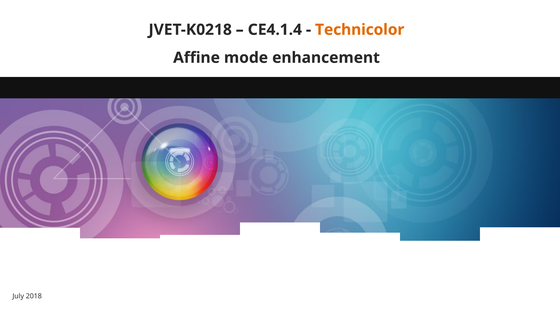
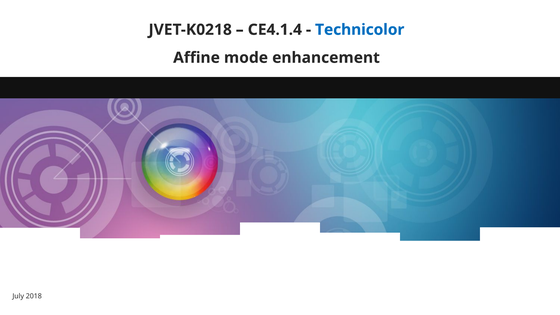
Technicolor colour: orange -> blue (360, 30)
